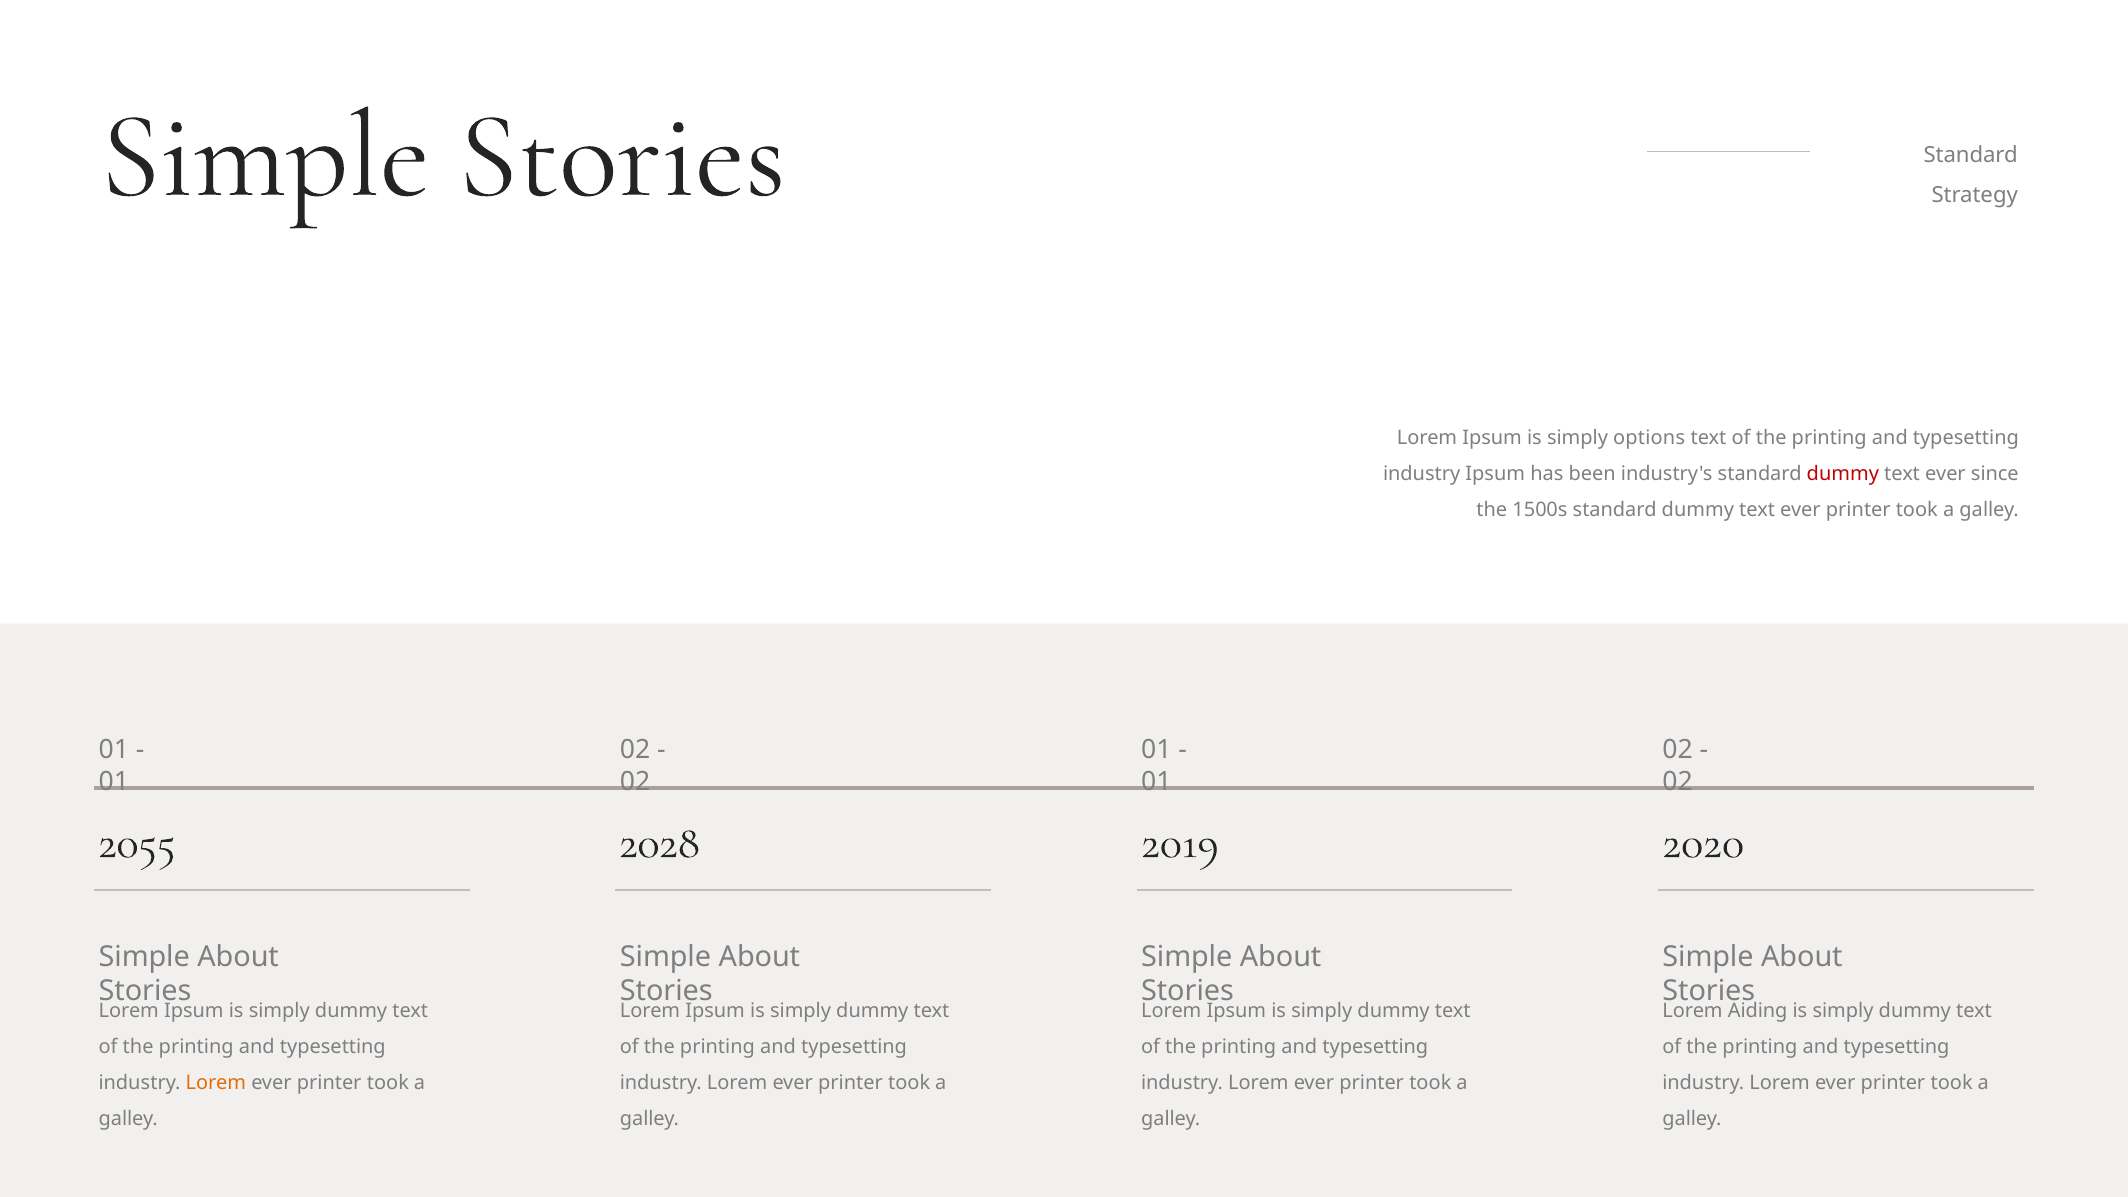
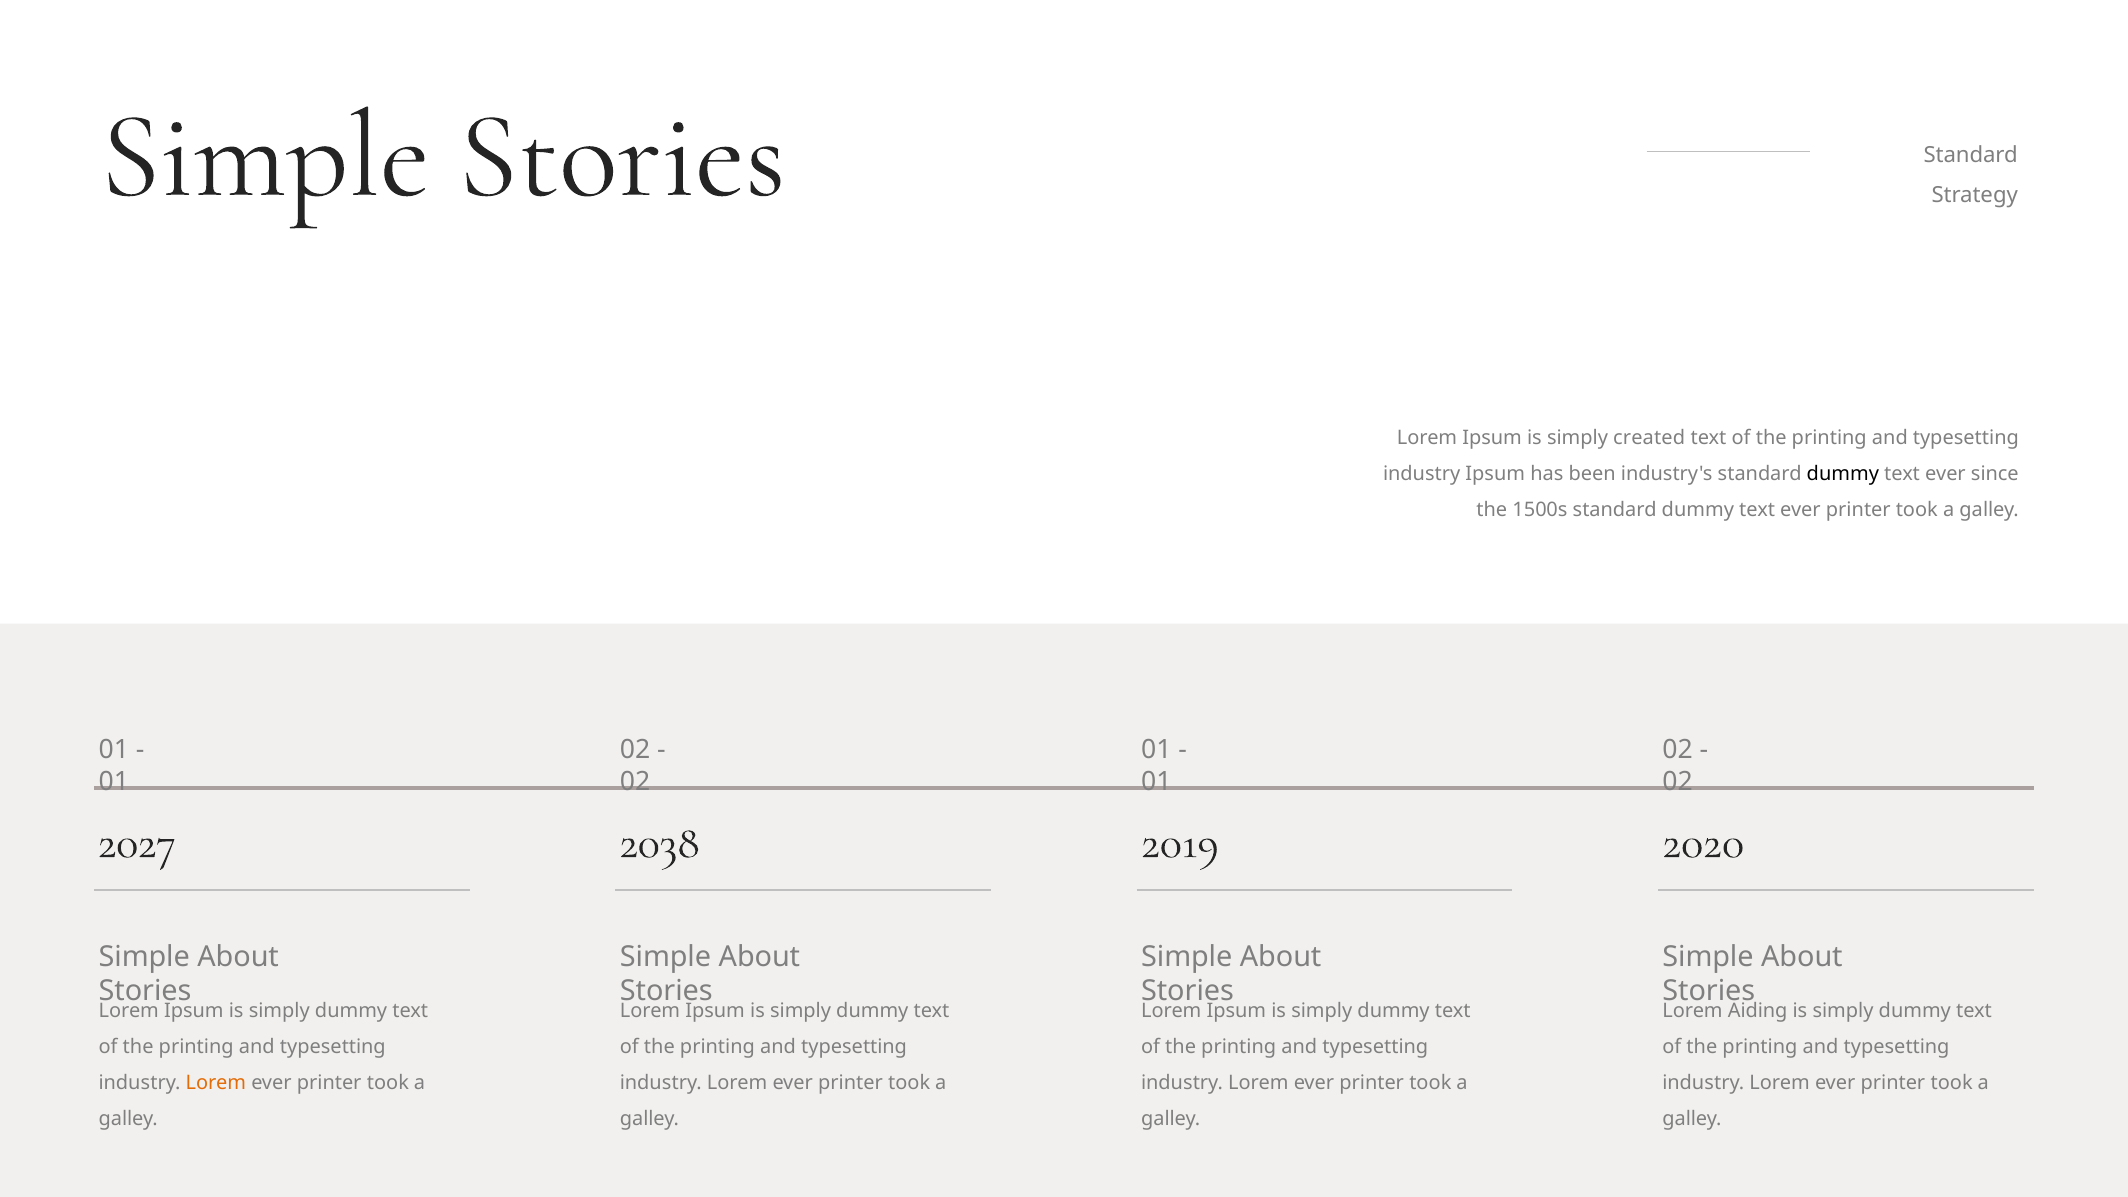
options: options -> created (1649, 438)
dummy colour: red -> black (1843, 474)
2055: 2055 -> 2027 (137, 842)
2028: 2028 -> 2038 (660, 842)
